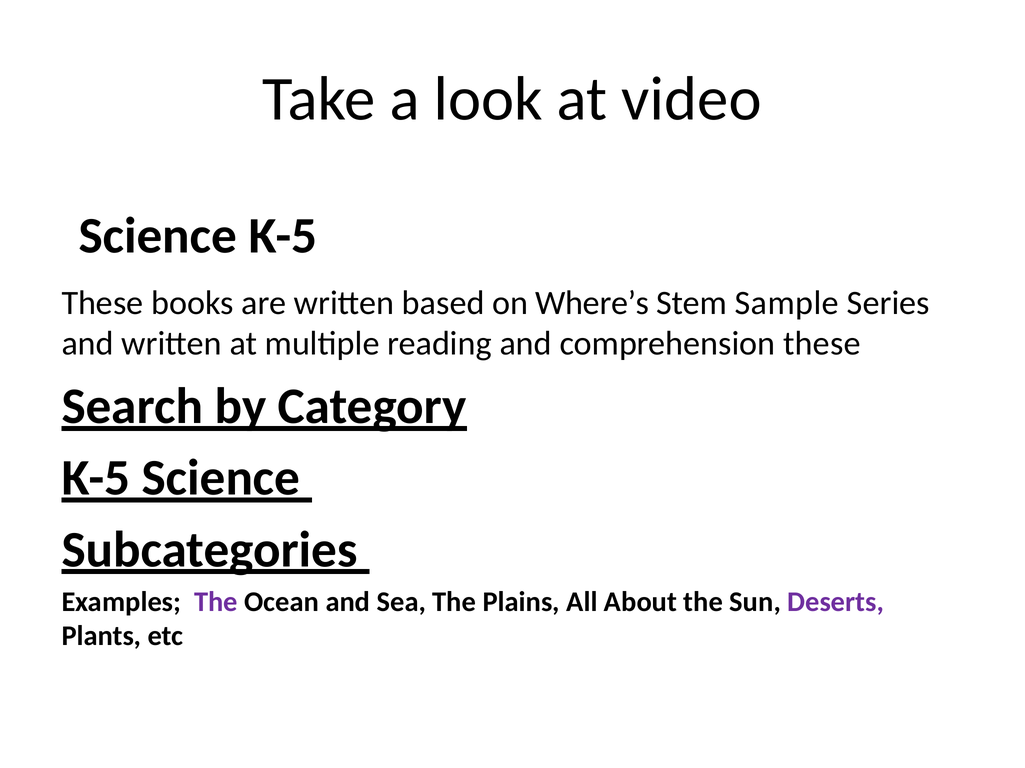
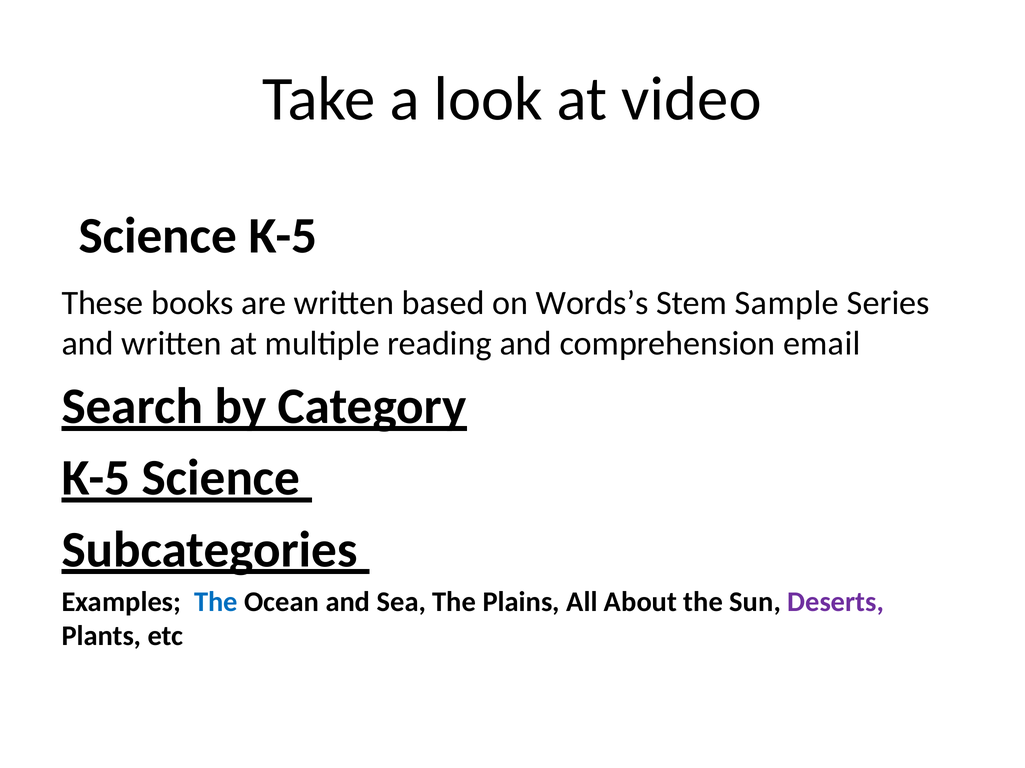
Where’s: Where’s -> Words’s (592, 303)
comprehension these: these -> email (822, 344)
The colour: purple -> blue (216, 602)
